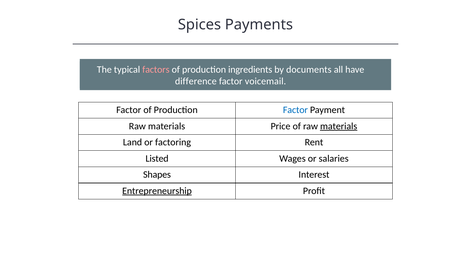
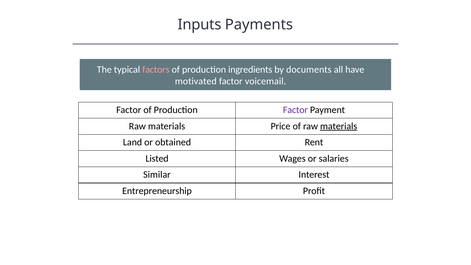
Spices: Spices -> Inputs (200, 25)
difference: difference -> motivated (196, 81)
Factor colour: blue -> purple (295, 110)
factoring: factoring -> obtained (173, 142)
Shapes: Shapes -> Similar (157, 175)
Entrepreneurship underline: present -> none (157, 191)
